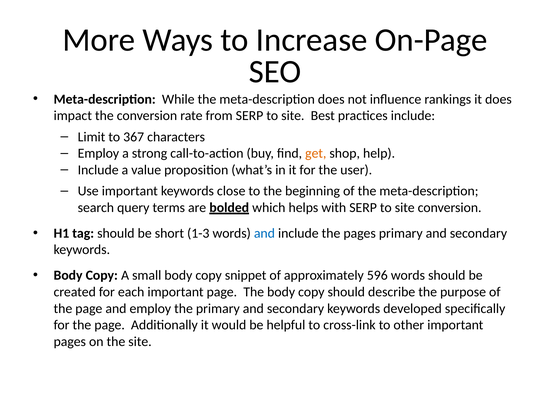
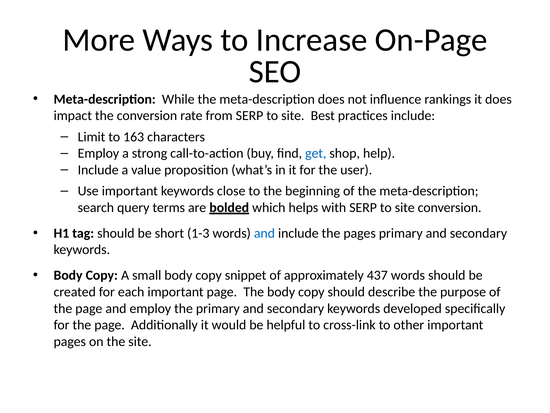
367: 367 -> 163 (134, 137)
get colour: orange -> blue (316, 153)
596: 596 -> 437 (377, 275)
